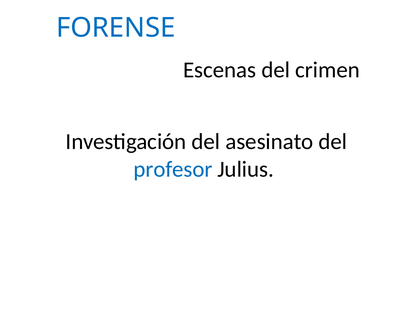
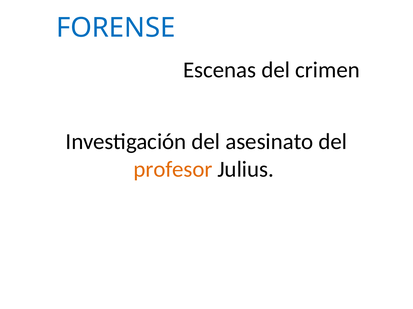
profesor colour: blue -> orange (173, 170)
